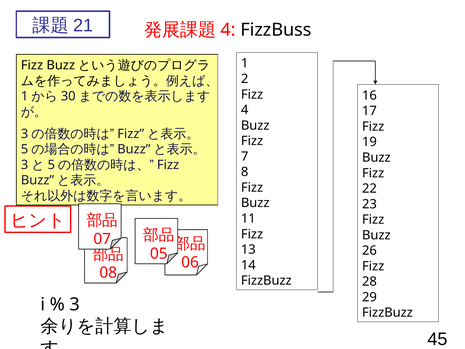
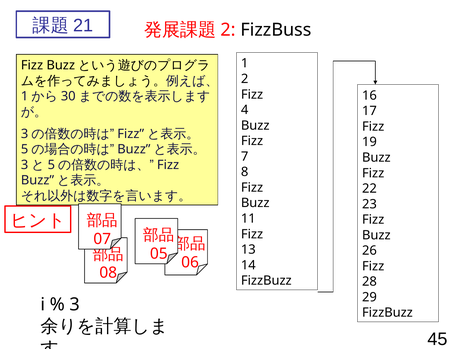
4: 4 -> 2 (228, 30)
